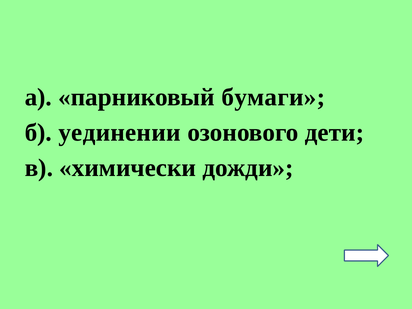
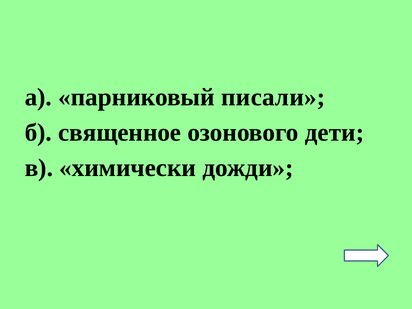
бумаги: бумаги -> писали (273, 97)
уединении: уединении -> священное (120, 133)
